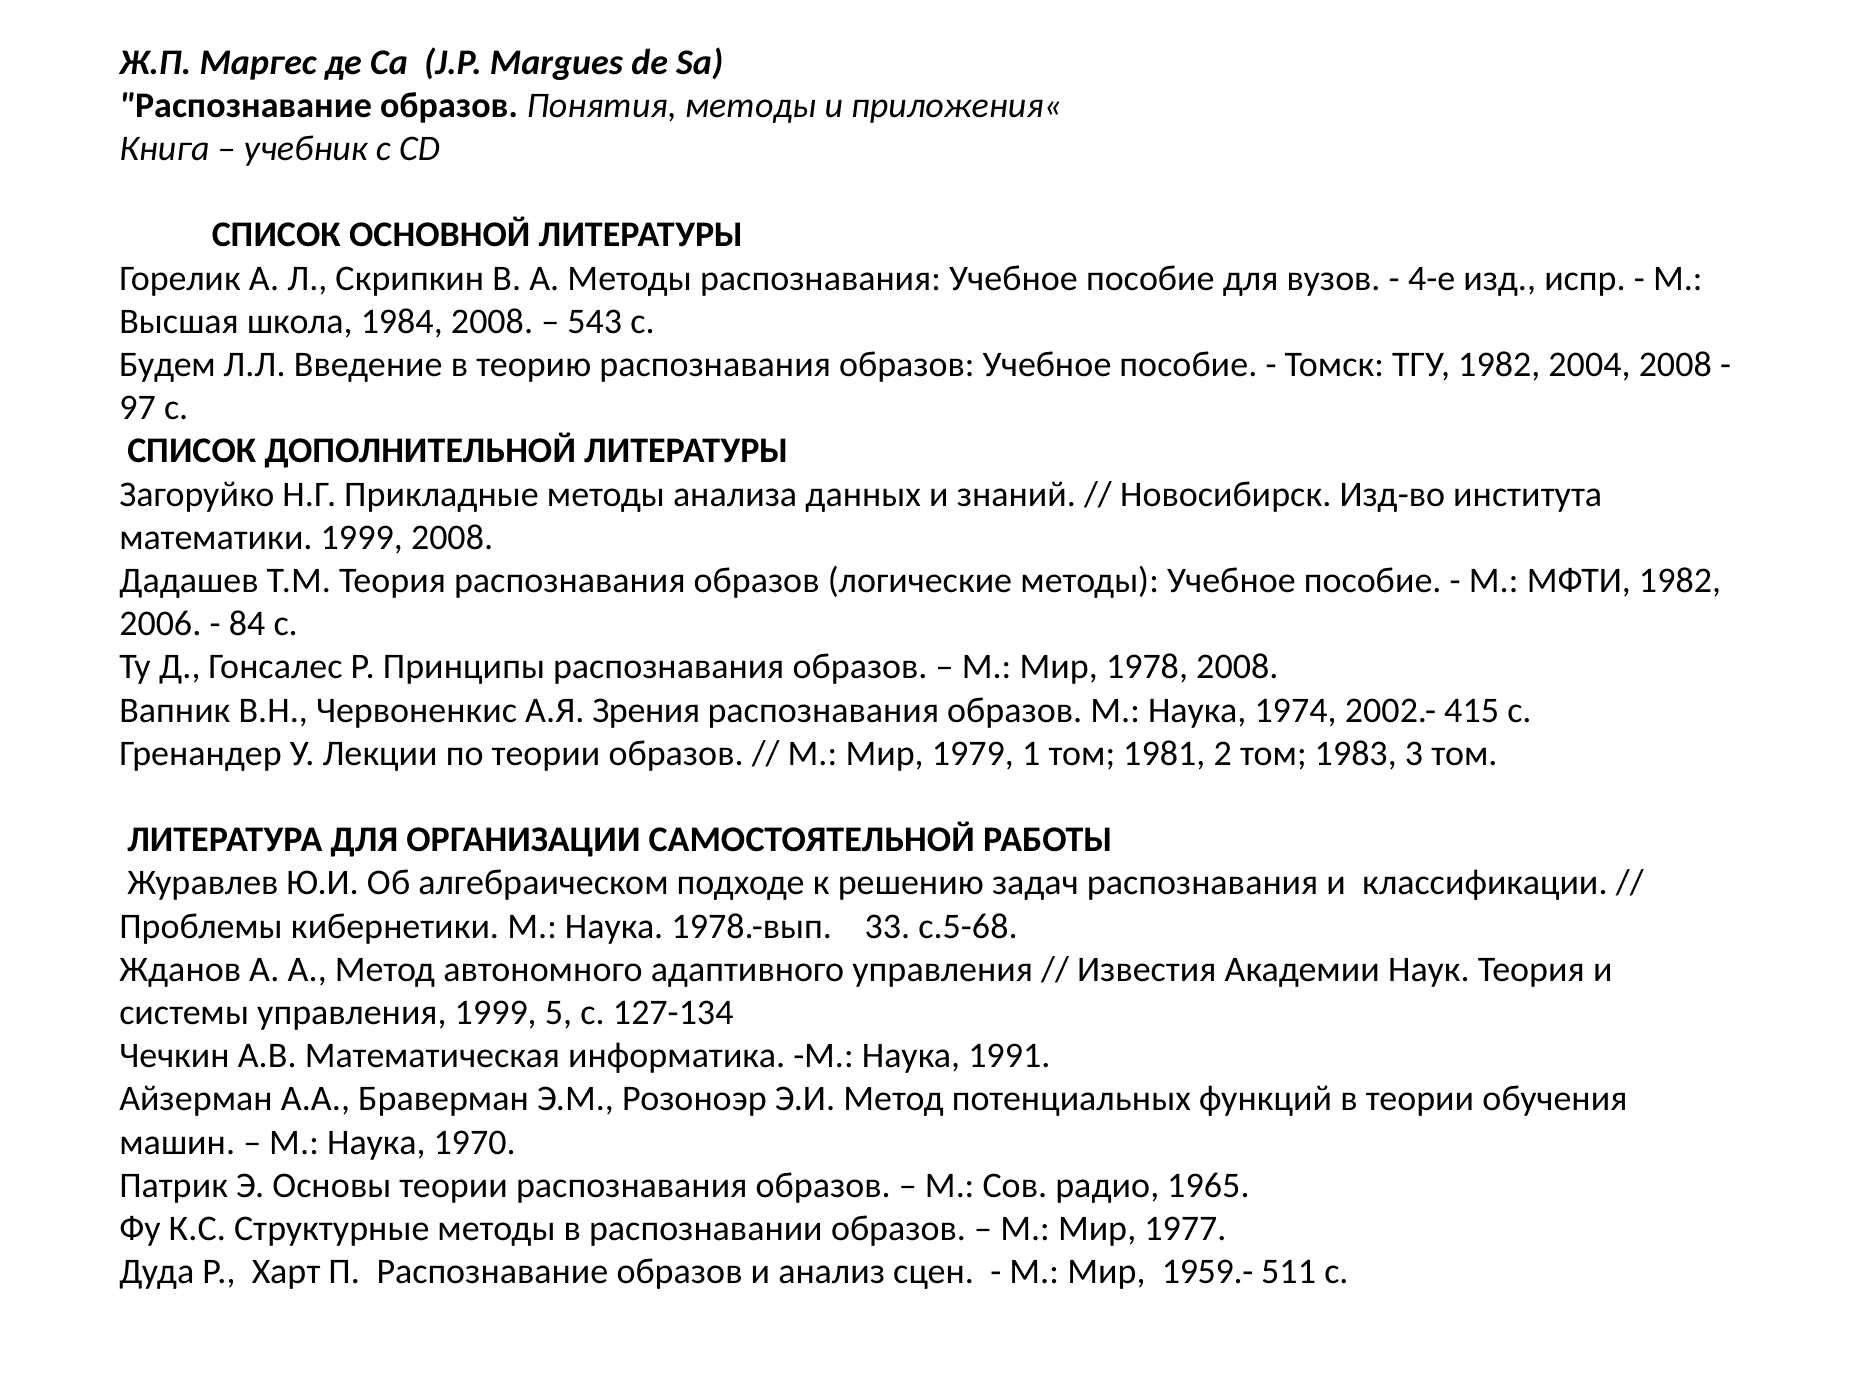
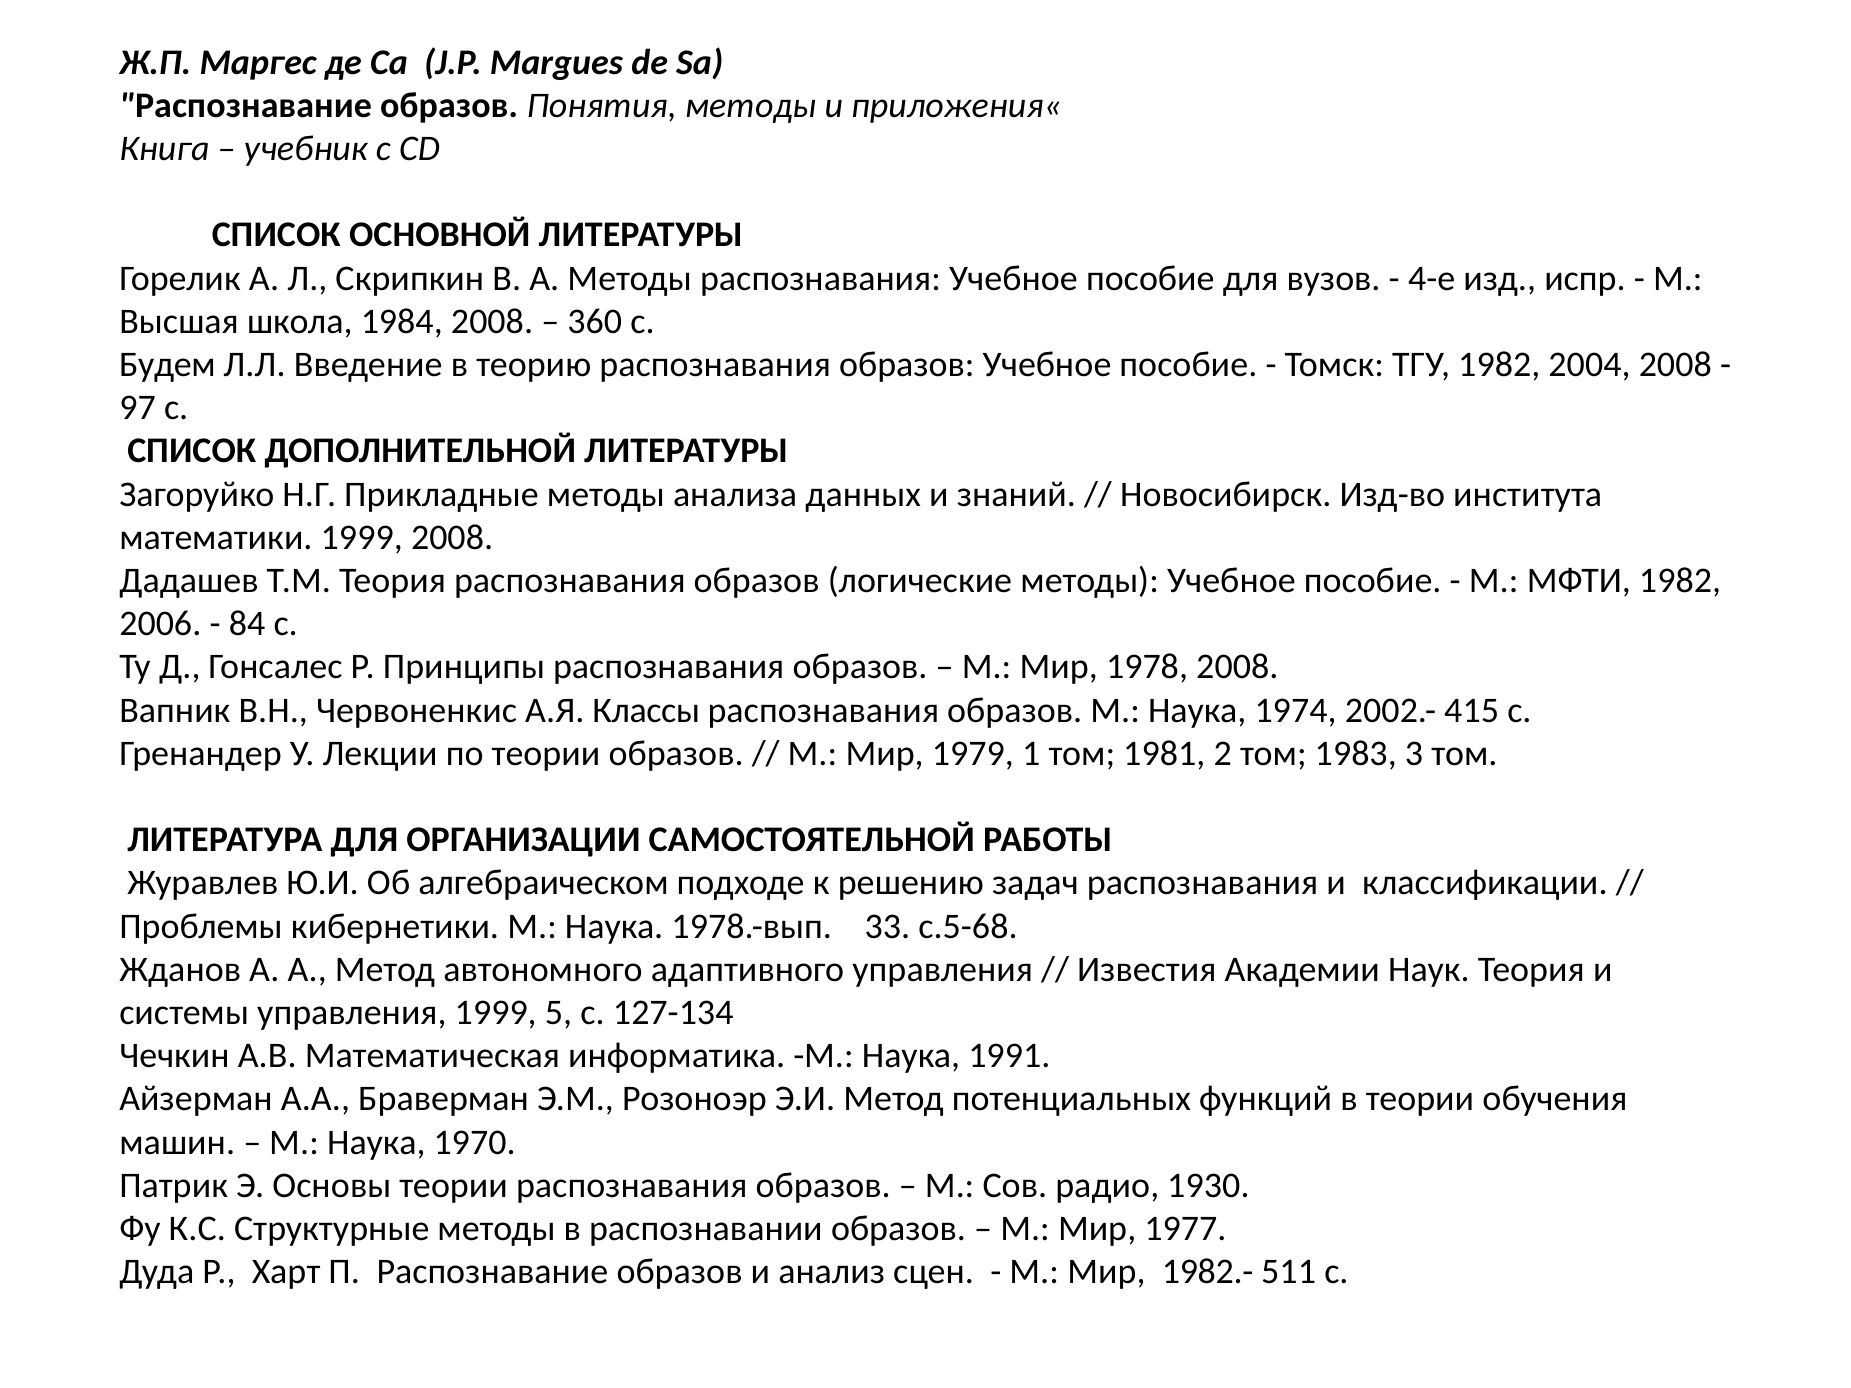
543: 543 -> 360 (595, 321)
Зрения: Зрения -> Классы (646, 710)
1965: 1965 -> 1930 (1208, 1186)
1959.-: 1959.- -> 1982.- (1208, 1272)
